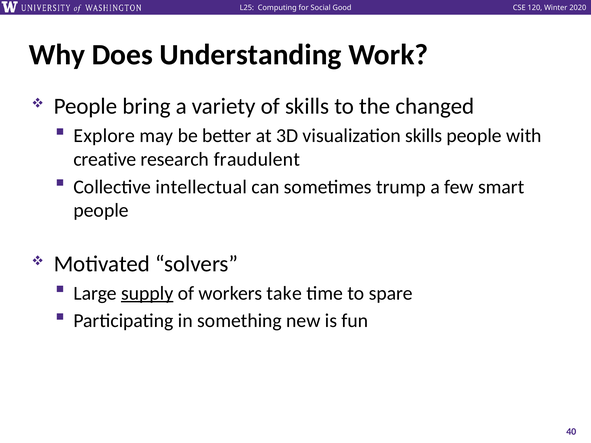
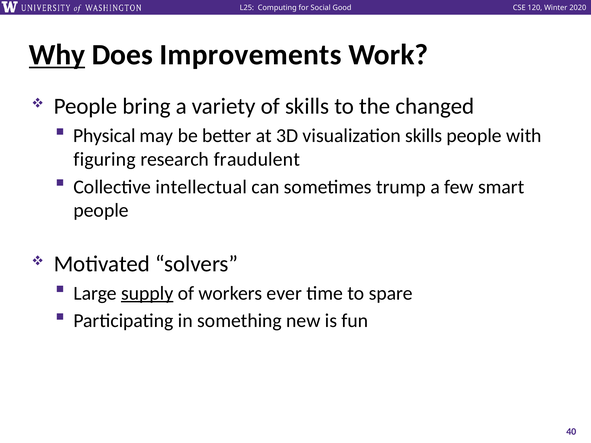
Why underline: none -> present (57, 55)
Understanding: Understanding -> Improvements (250, 55)
Explore: Explore -> Physical (104, 136)
creative: creative -> figuring (105, 159)
take: take -> ever (284, 293)
